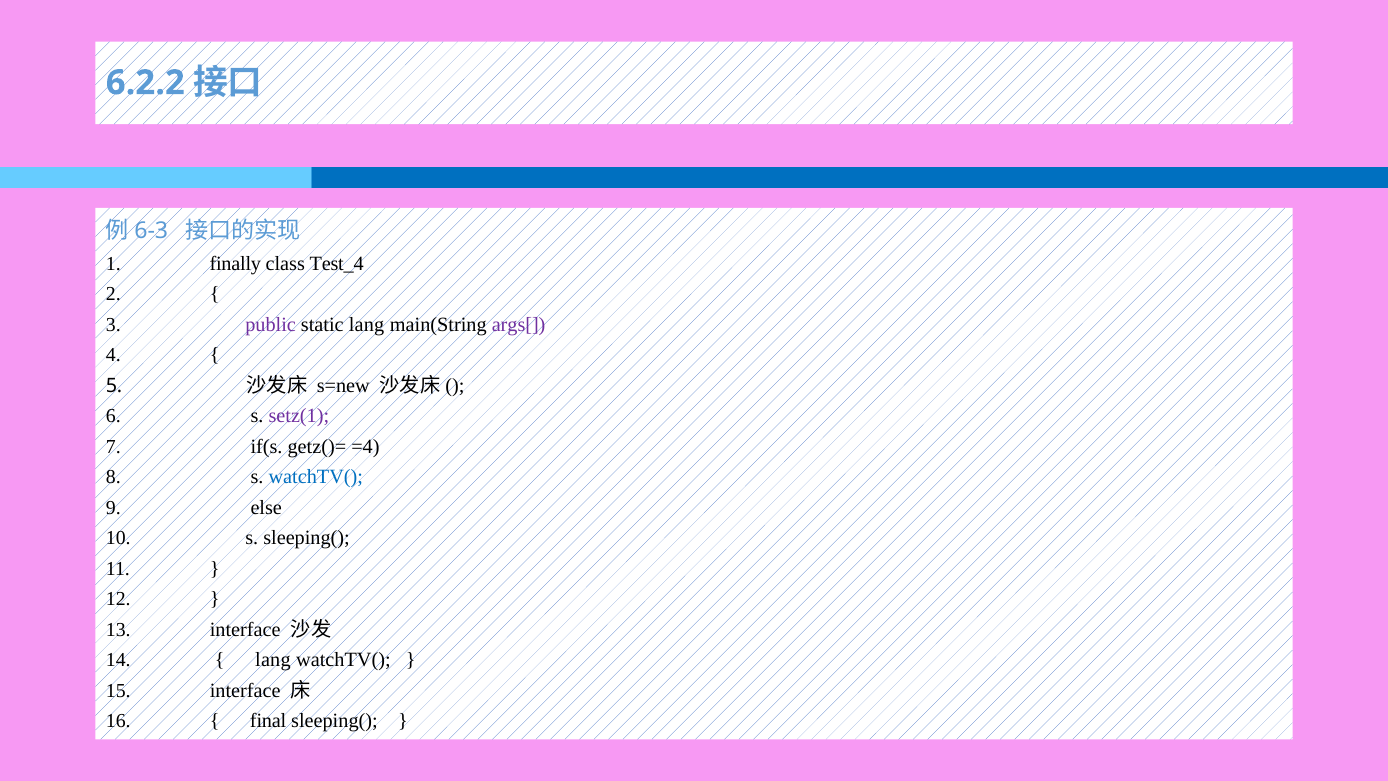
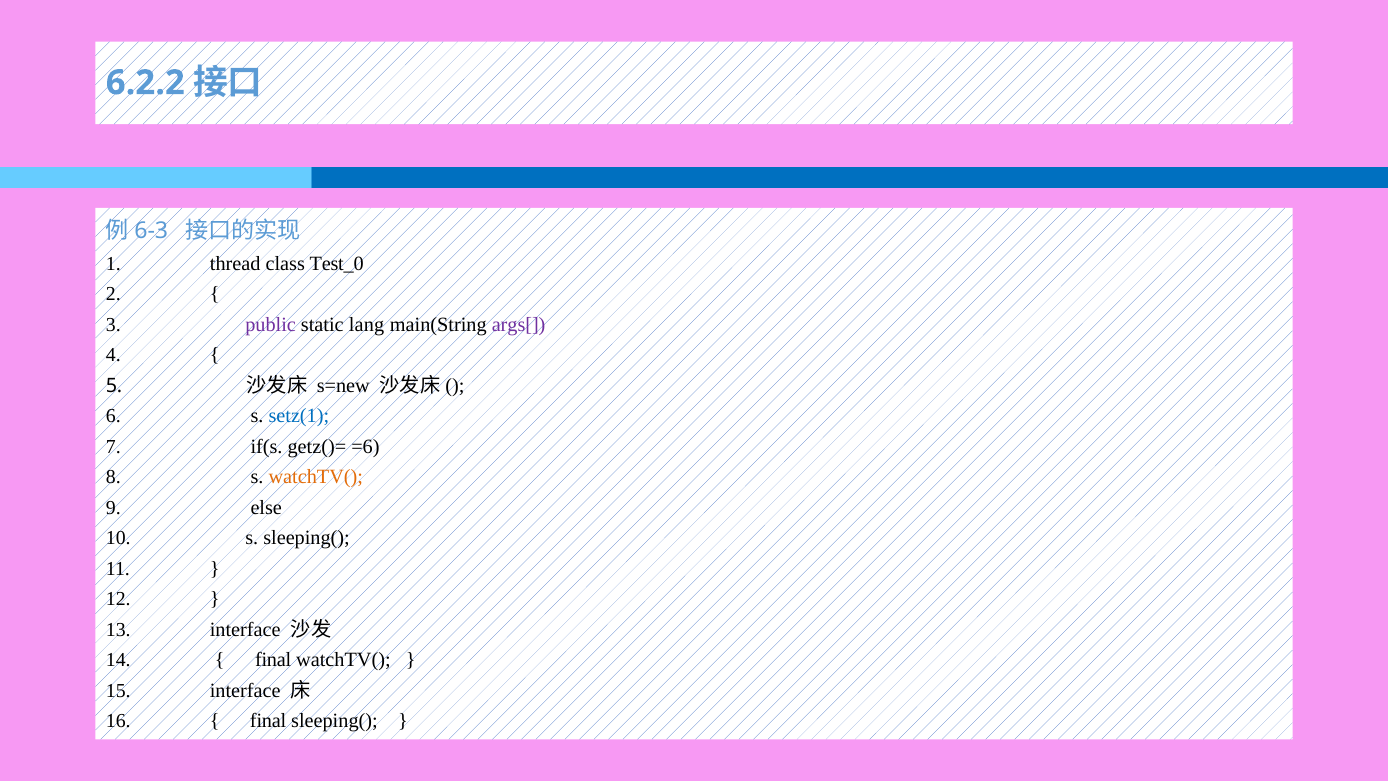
finally: finally -> thread (235, 263)
Test_4: Test_4 -> Test_0 (337, 263)
setz(1 colour: purple -> blue (299, 416)
=4: =4 -> =6 (365, 446)
watchTV( colour: blue -> orange (316, 477)
lang: lang -> final (273, 660)
